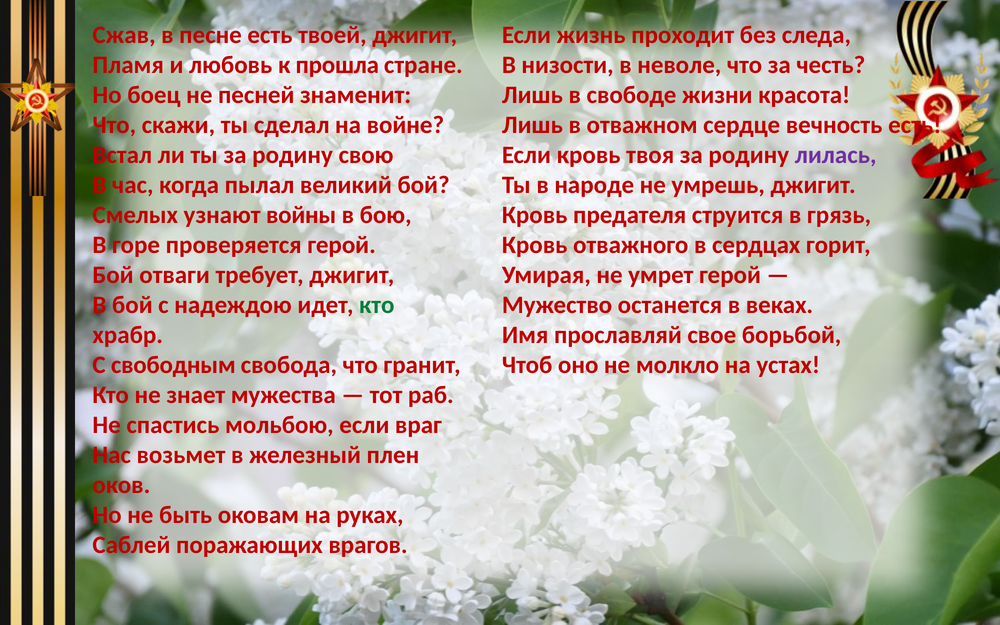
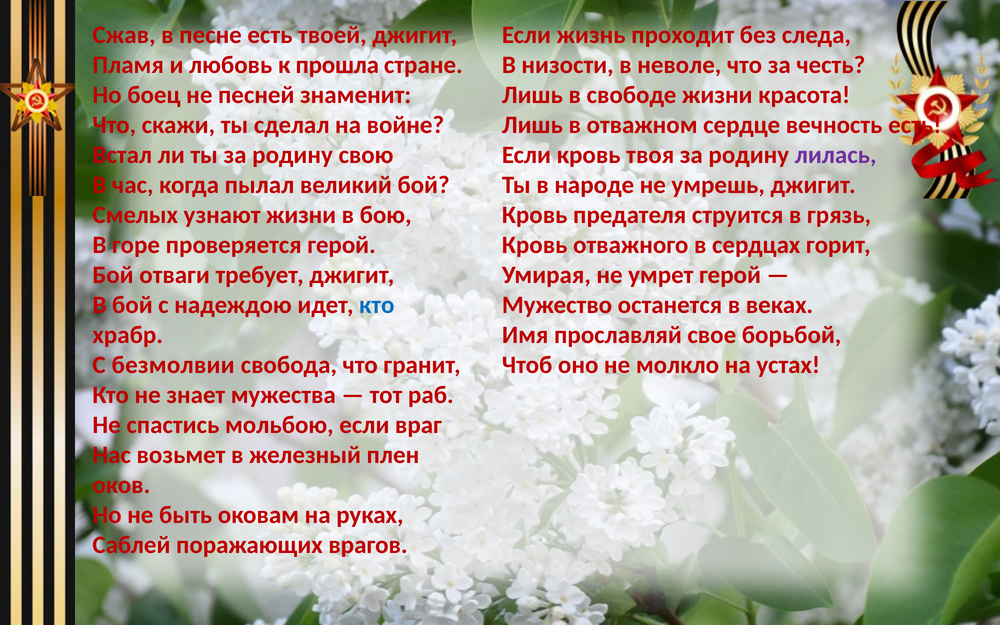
узнают войны: войны -> жизни (301, 215)
кто colour: green -> blue (377, 305)
свободным: свободным -> безмолвии (173, 365)
